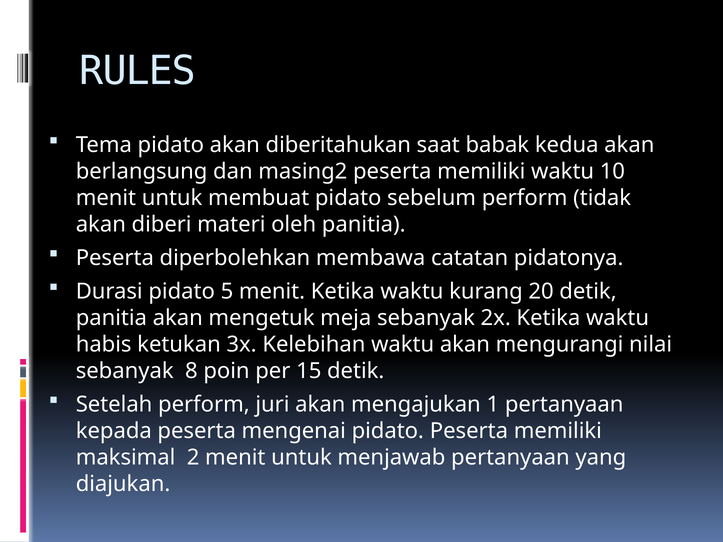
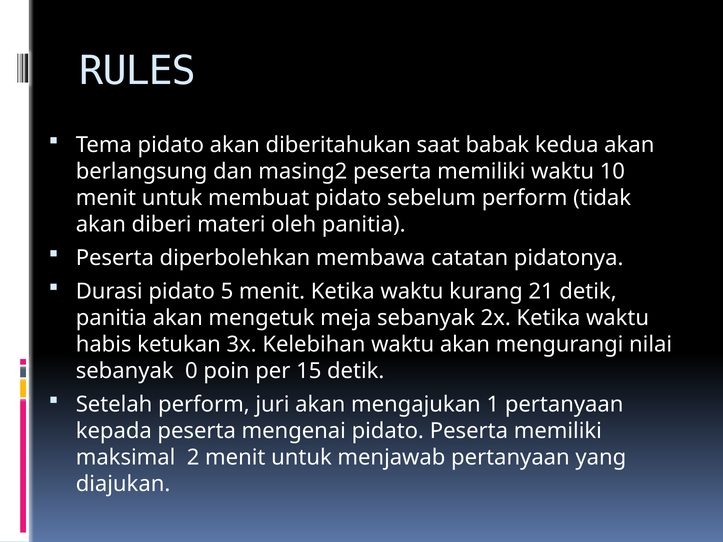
20: 20 -> 21 (541, 291)
8: 8 -> 0 (191, 371)
